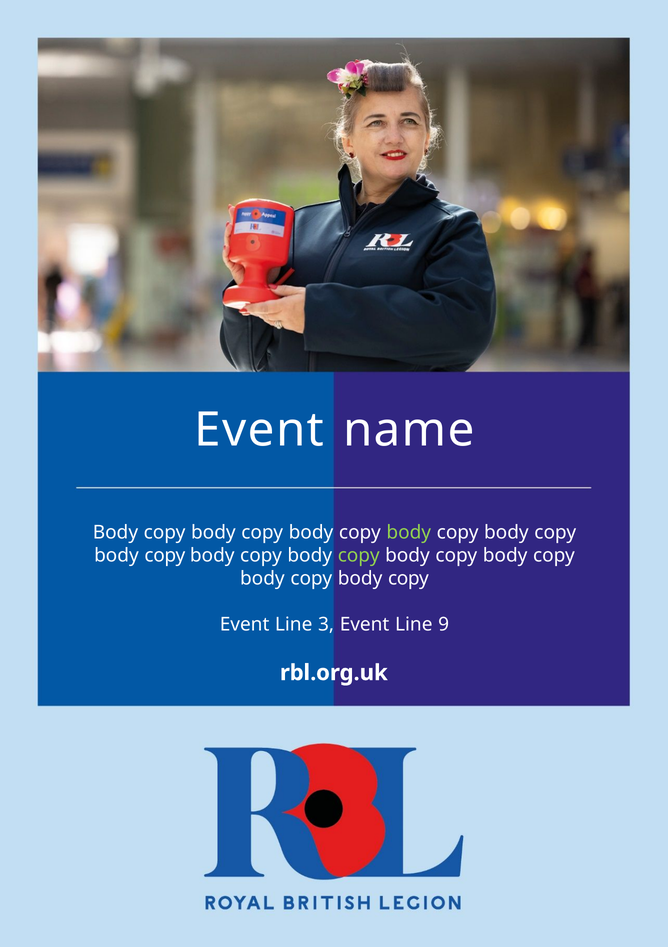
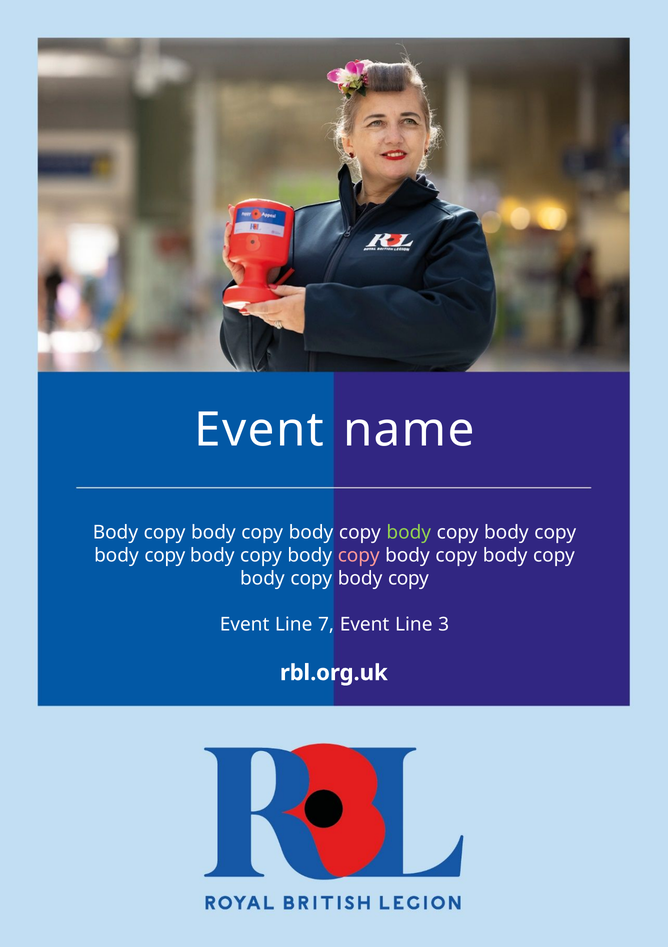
copy colour: light green -> pink (359, 555)
3: 3 -> 7 (326, 625)
9: 9 -> 3 (444, 625)
